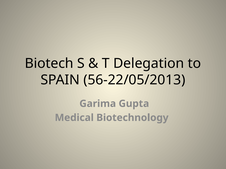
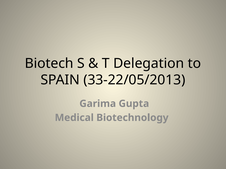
56-22/05/2013: 56-22/05/2013 -> 33-22/05/2013 (134, 80)
